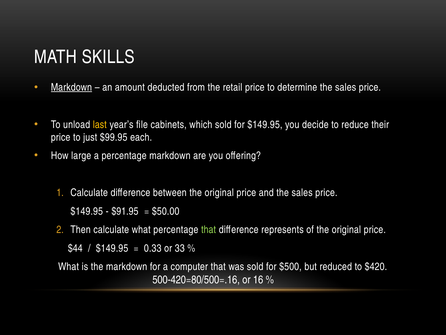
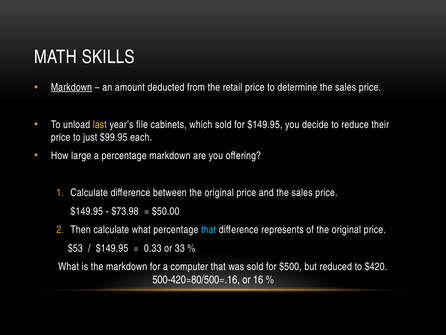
$91.95: $91.95 -> $73.98 (125, 211)
that colour: light green -> light blue (209, 229)
$44: $44 -> $53 (75, 248)
